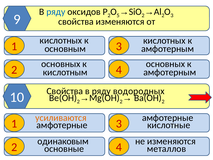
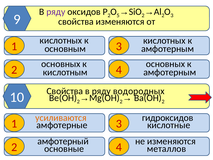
ряду colour: blue -> purple (56, 12)
амфотерные: амфотерные -> гидроксидов (168, 118)
одинаковым: одинаковым -> амфотерный (63, 141)
